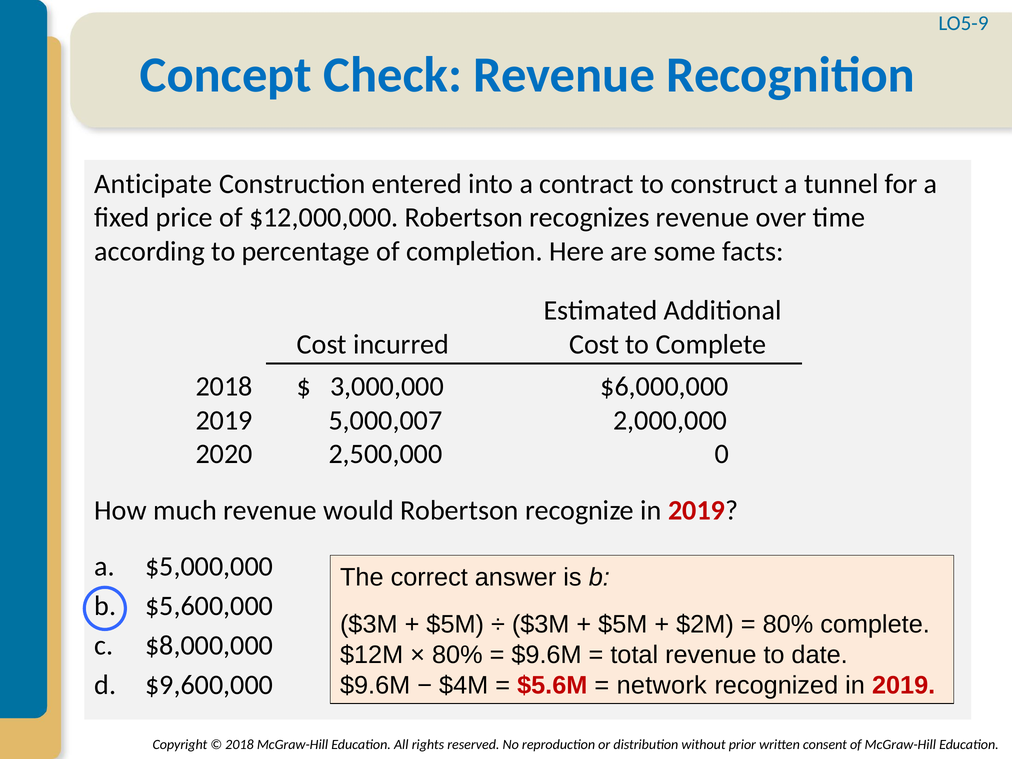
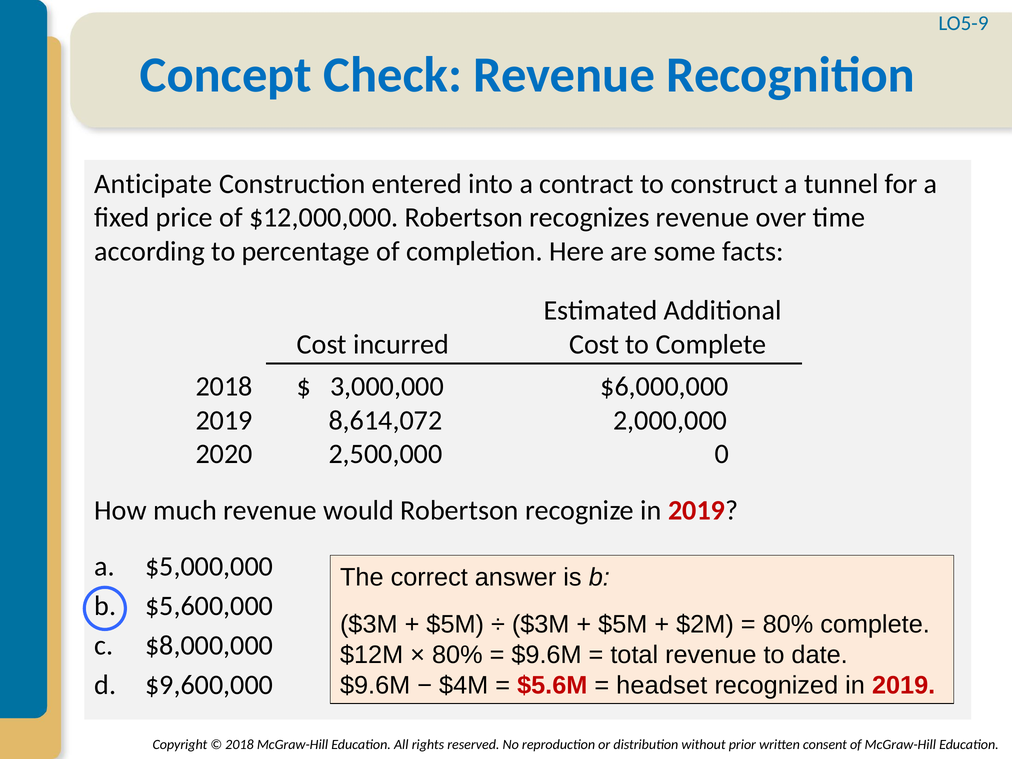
5,000,007: 5,000,007 -> 8,614,072 (385, 420)
network: network -> headset (662, 685)
